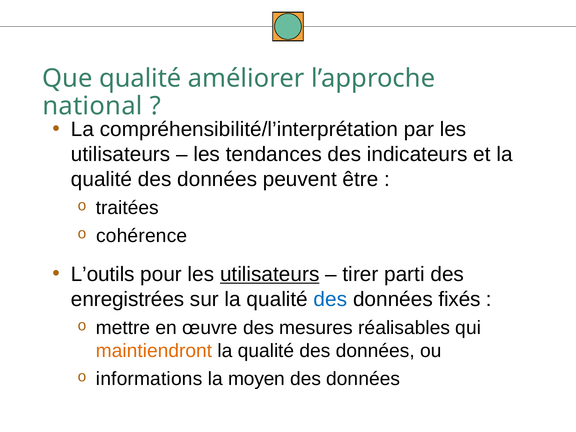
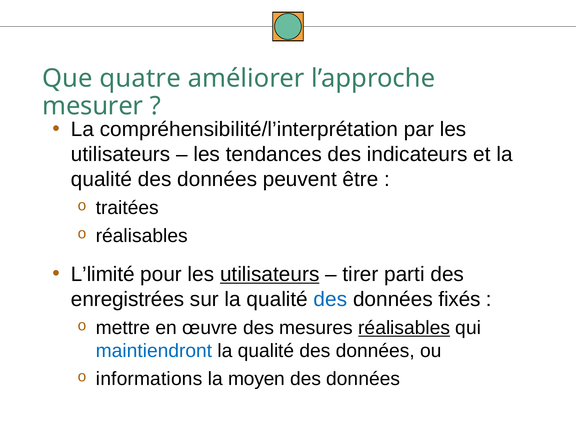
Que qualité: qualité -> quatre (140, 78)
national: national -> mesurer (93, 106)
cohérence: cohérence -> réalisables (142, 236)
L’outils: L’outils -> L’limité (103, 274)
réalisables underline: none -> present (404, 328)
maintiendront colour: orange -> blue (154, 351)
